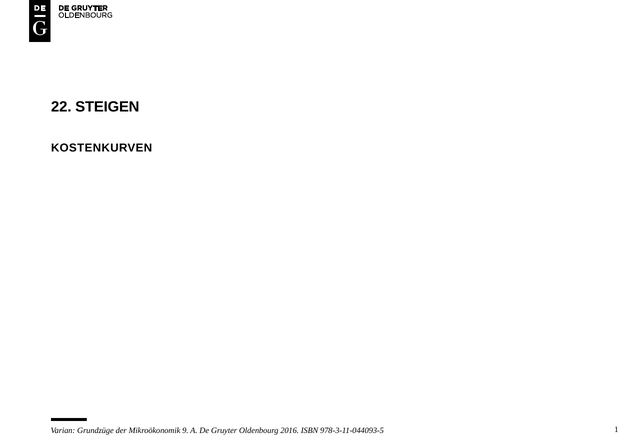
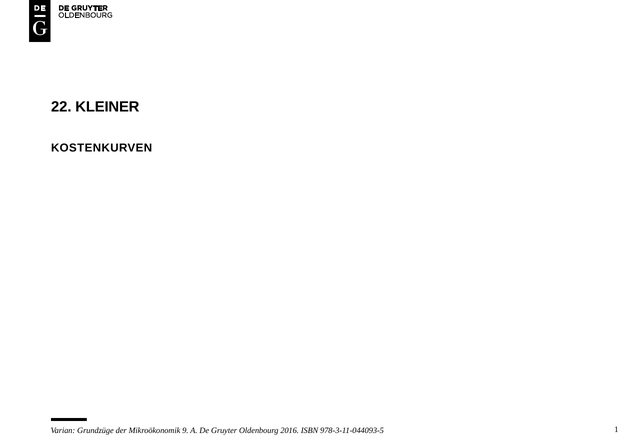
STEIGEN: STEIGEN -> KLEINER (107, 107)
